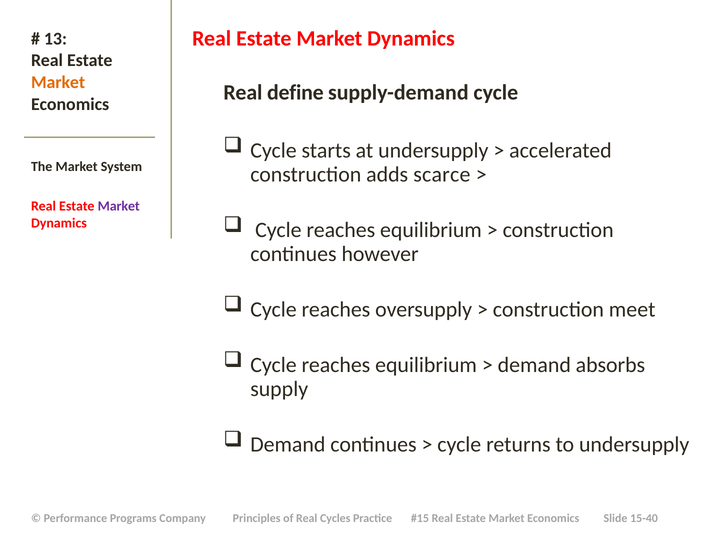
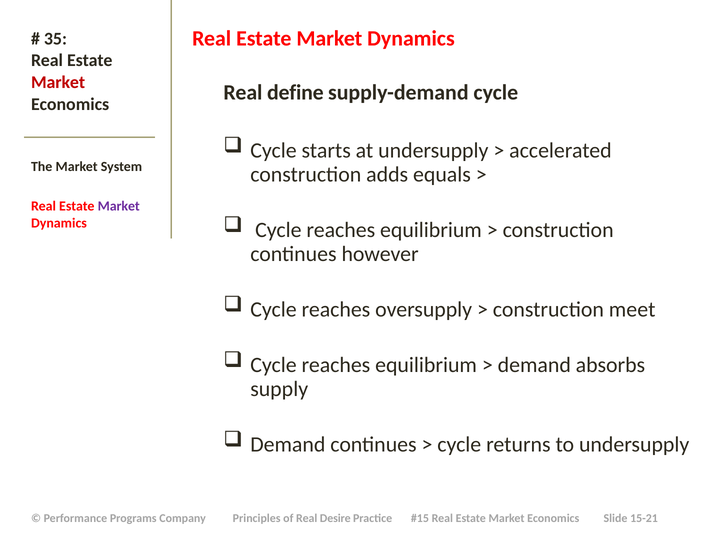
13: 13 -> 35 (55, 39)
Market colour: orange -> red (58, 82)
scarce: scarce -> equals (442, 174)
Cycles: Cycles -> Desire (335, 518)
15-40: 15-40 -> 15-21 (644, 518)
